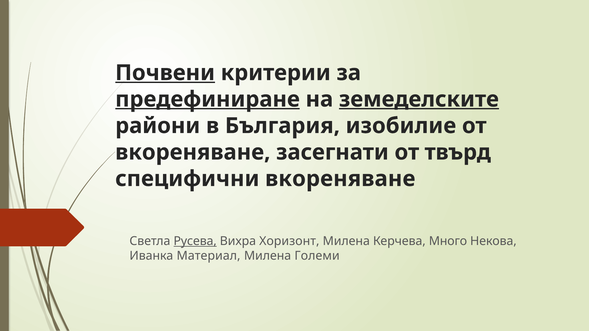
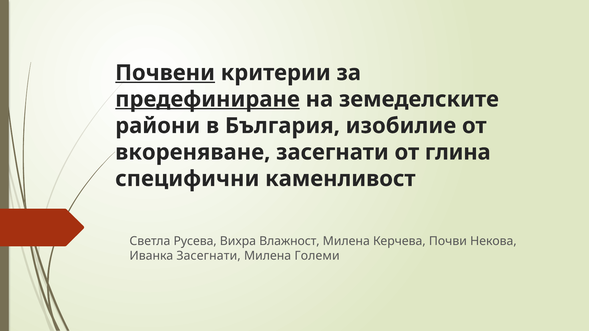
земеделските underline: present -> none (419, 99)
твърд: твърд -> глина (458, 152)
специфични вкореняване: вкореняване -> каменливост (340, 179)
Русева underline: present -> none (195, 241)
Хоризонт: Хоризонт -> Влажност (289, 241)
Много: Много -> Почви (448, 241)
Иванка Материал: Материал -> Засегнати (209, 256)
